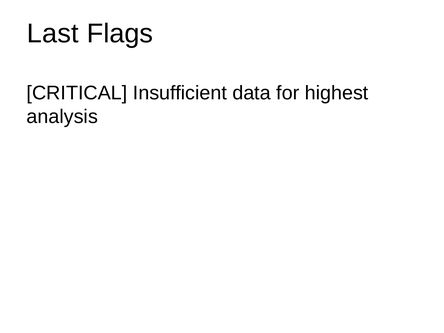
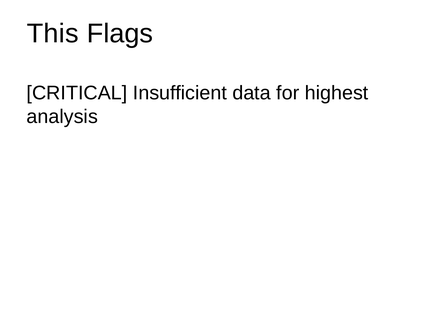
Last: Last -> This (53, 34)
